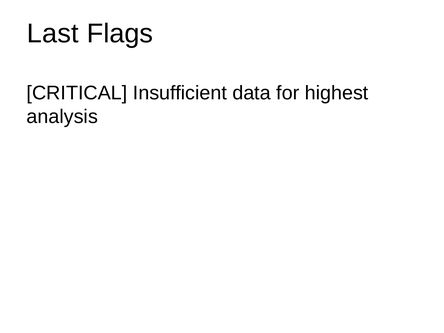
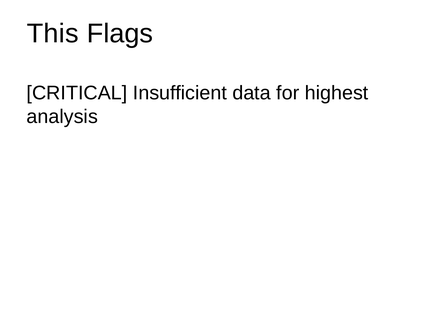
Last: Last -> This (53, 34)
